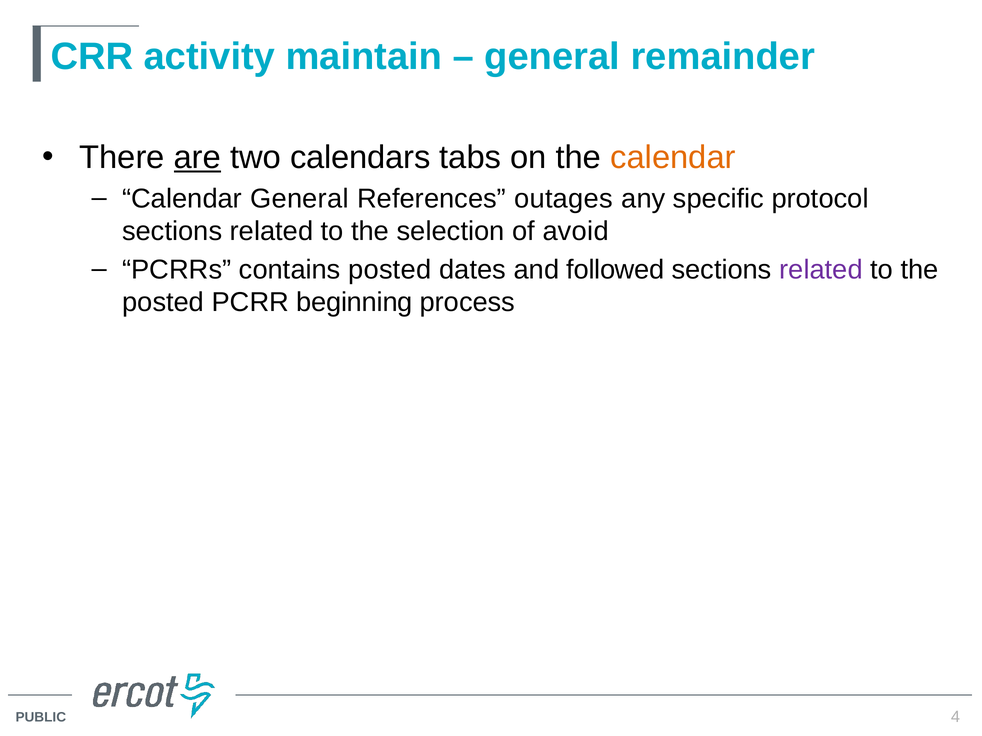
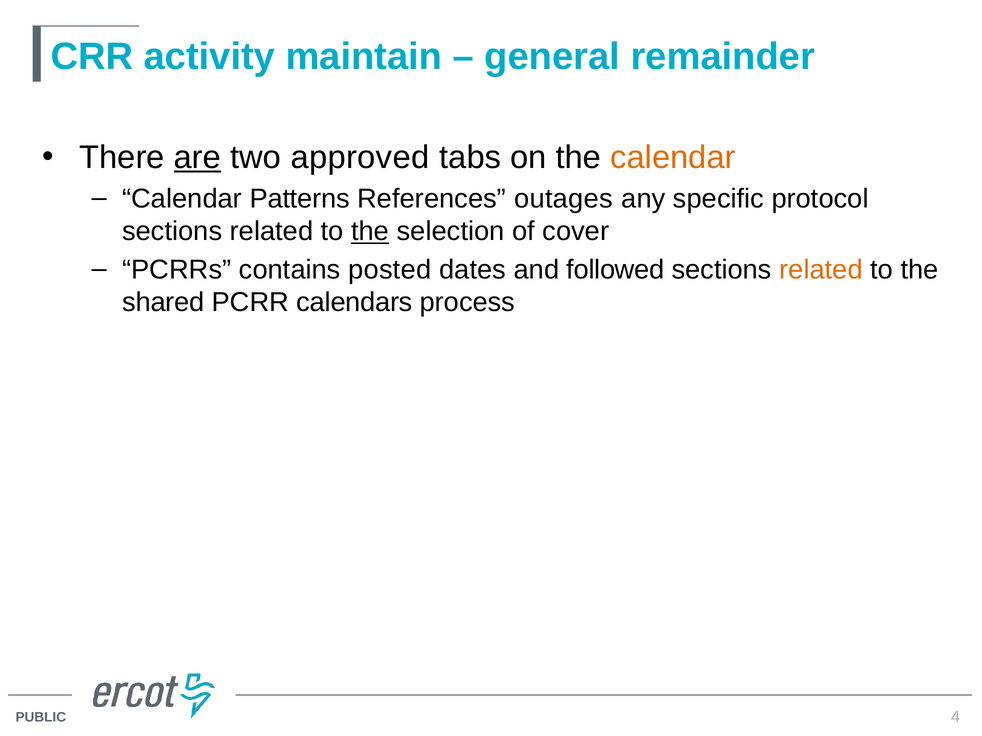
calendars: calendars -> approved (360, 158)
Calendar General: General -> Patterns (300, 199)
the underline: none -> present (370, 232)
avoid: avoid -> cover (576, 232)
related colour: purple -> orange (821, 270)
posted: posted -> shared (163, 302)
beginning: beginning -> calendars (355, 302)
